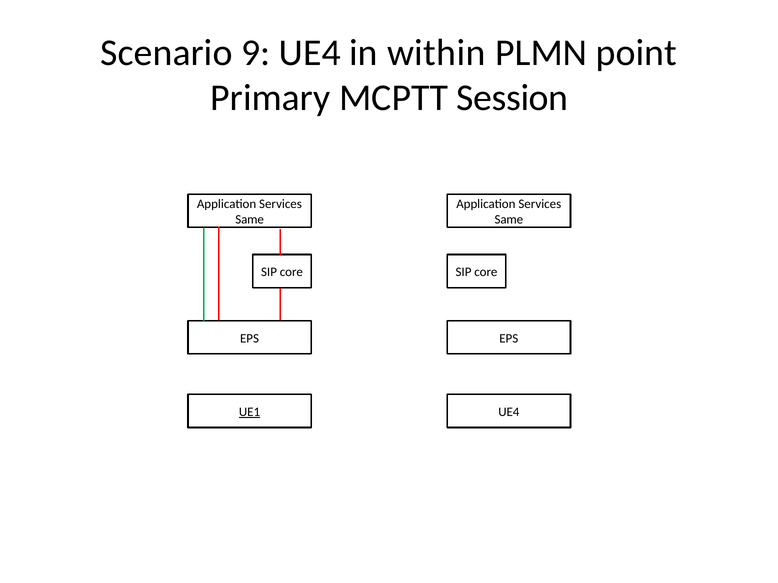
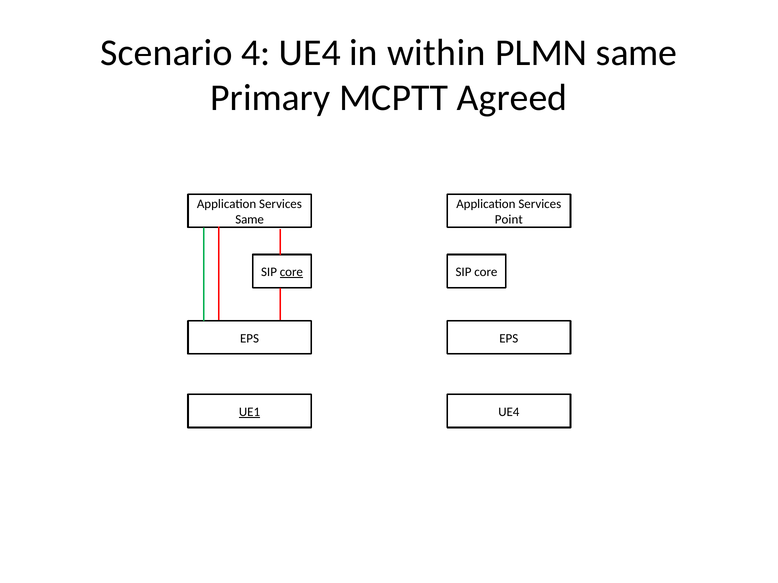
9: 9 -> 4 (256, 53)
PLMN point: point -> same (637, 53)
Session: Session -> Agreed (512, 98)
Same: Same -> Point (509, 220)
core underline: none -> present (291, 272)
